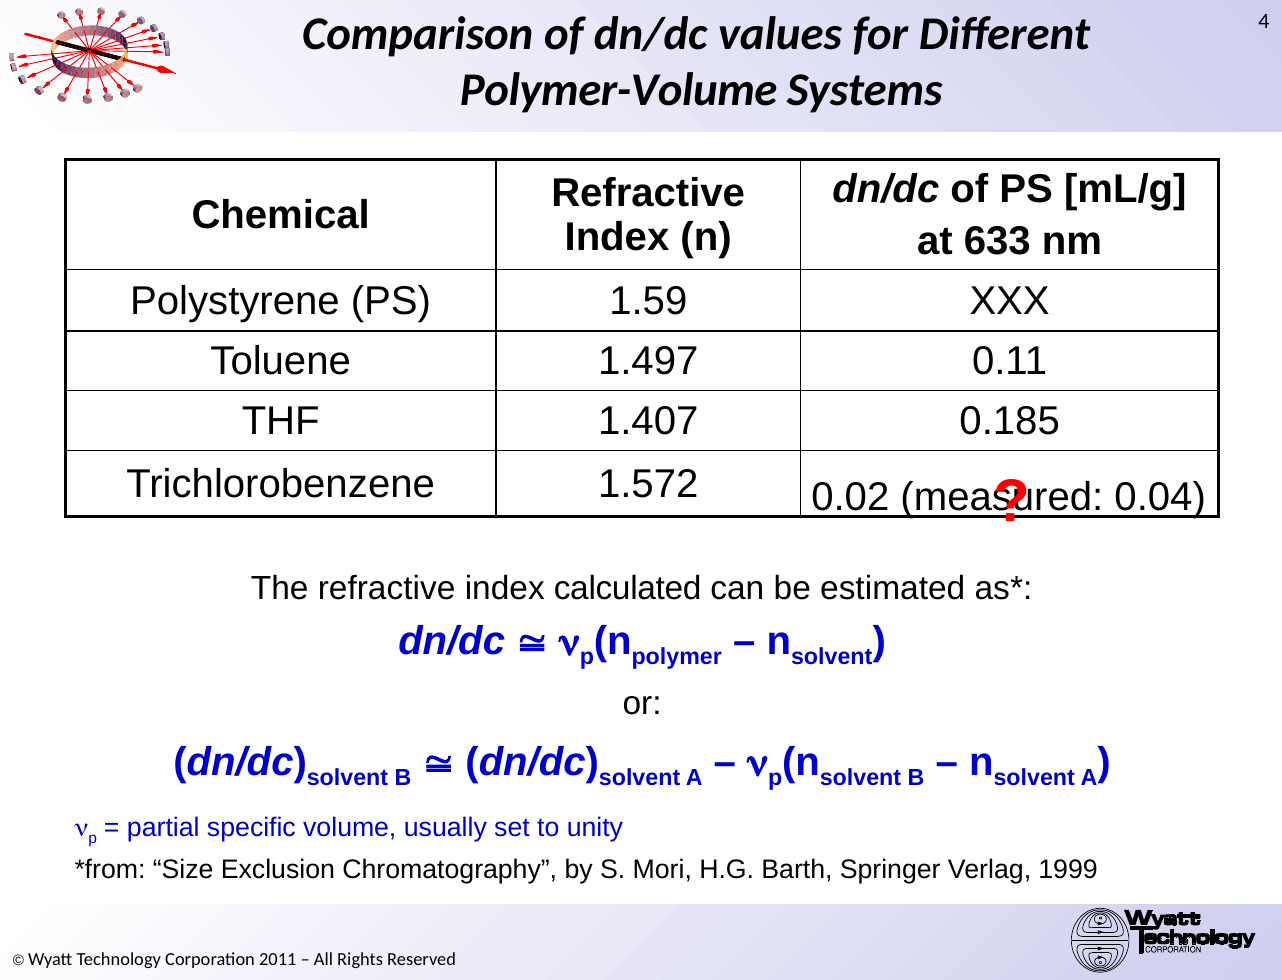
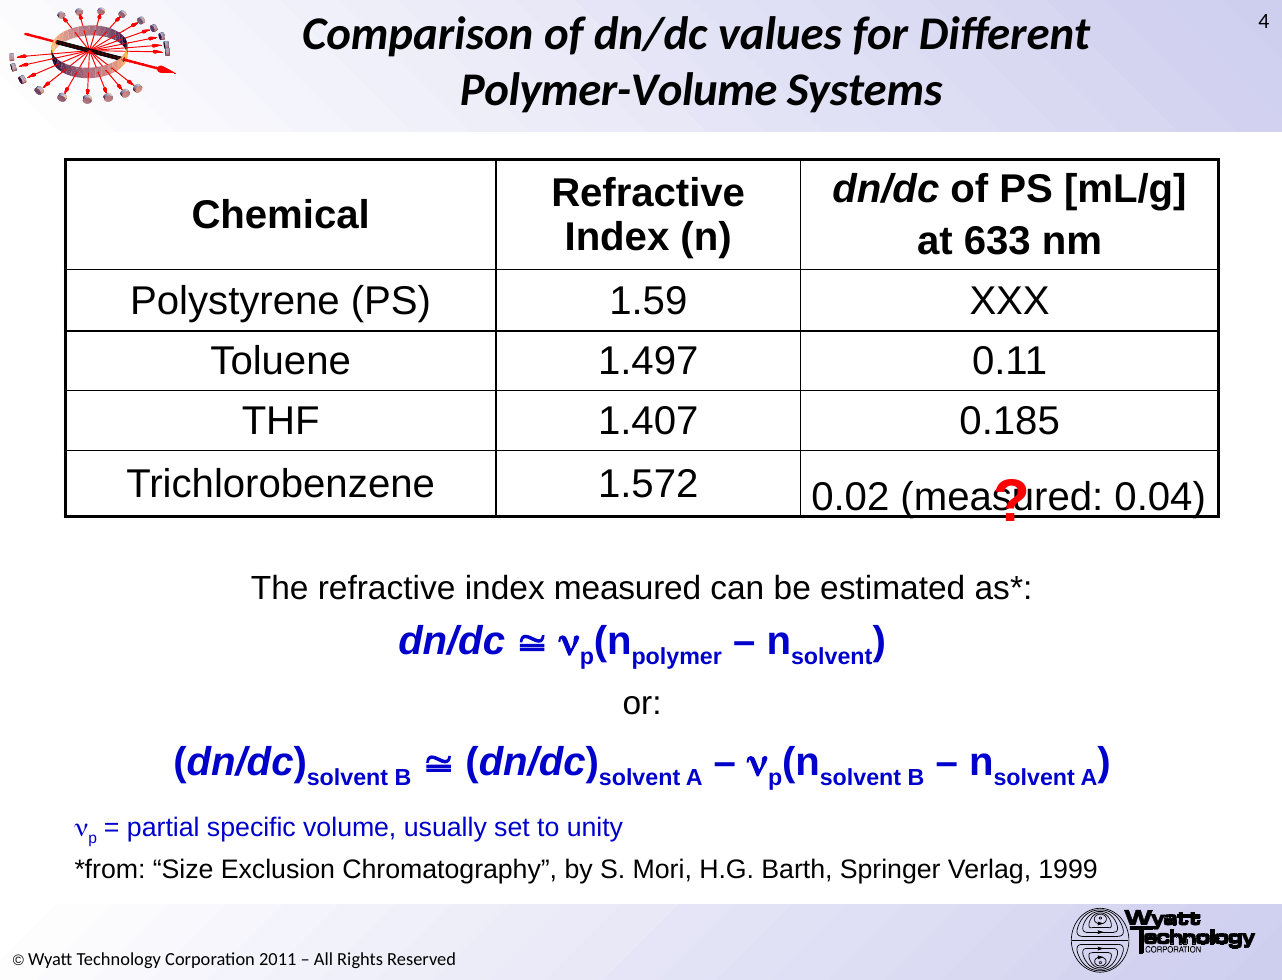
index calculated: calculated -> measured (628, 589)
